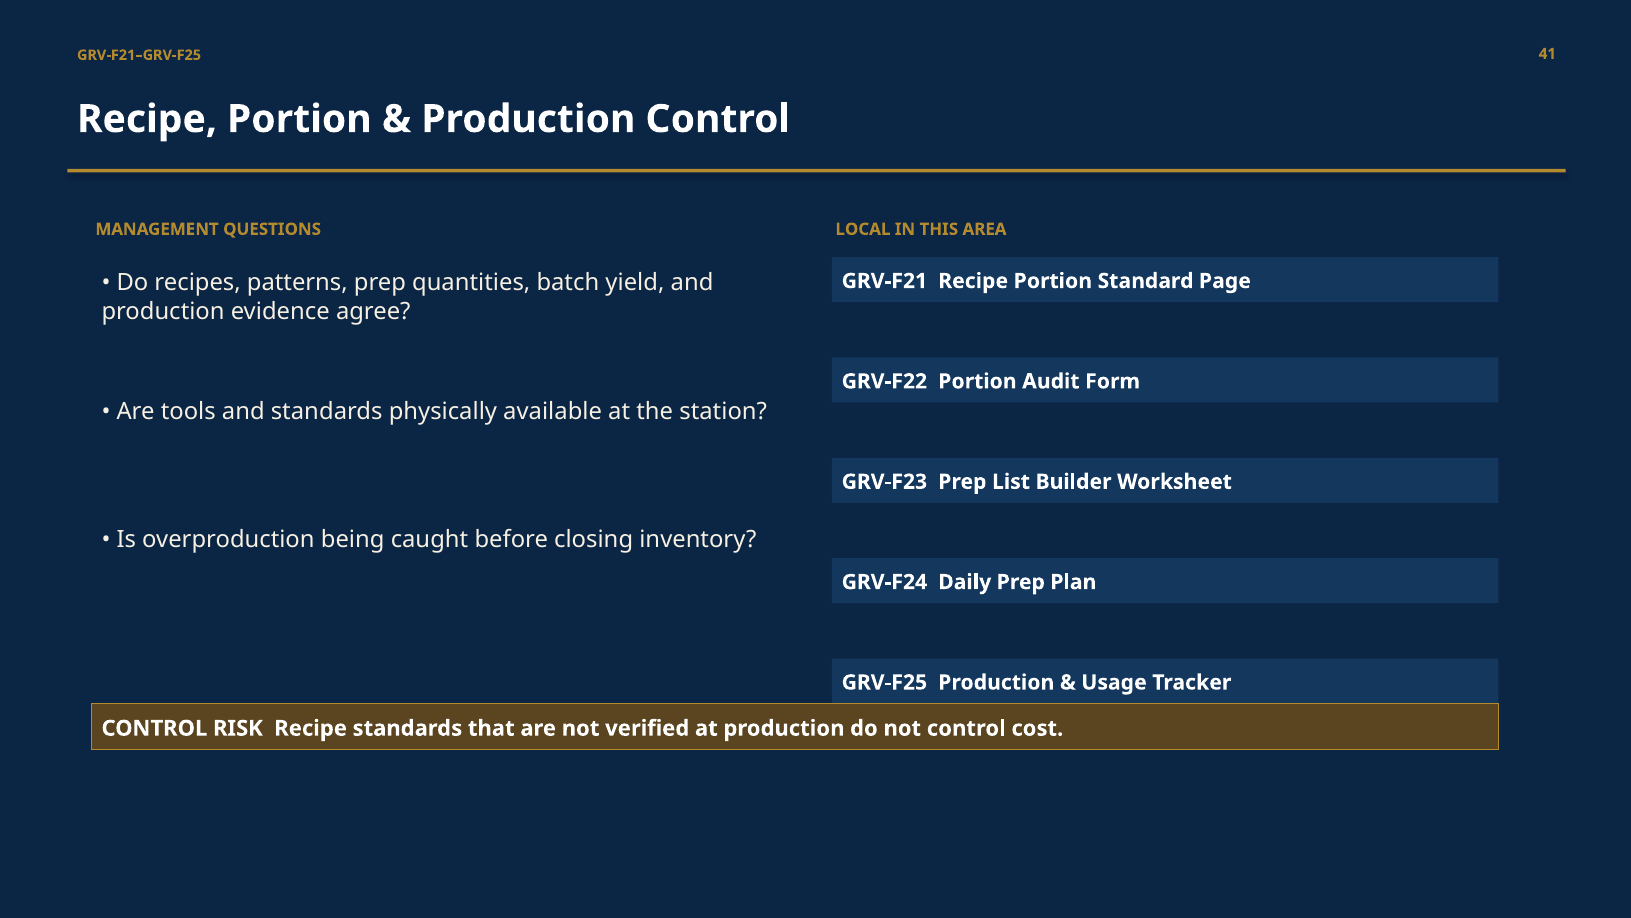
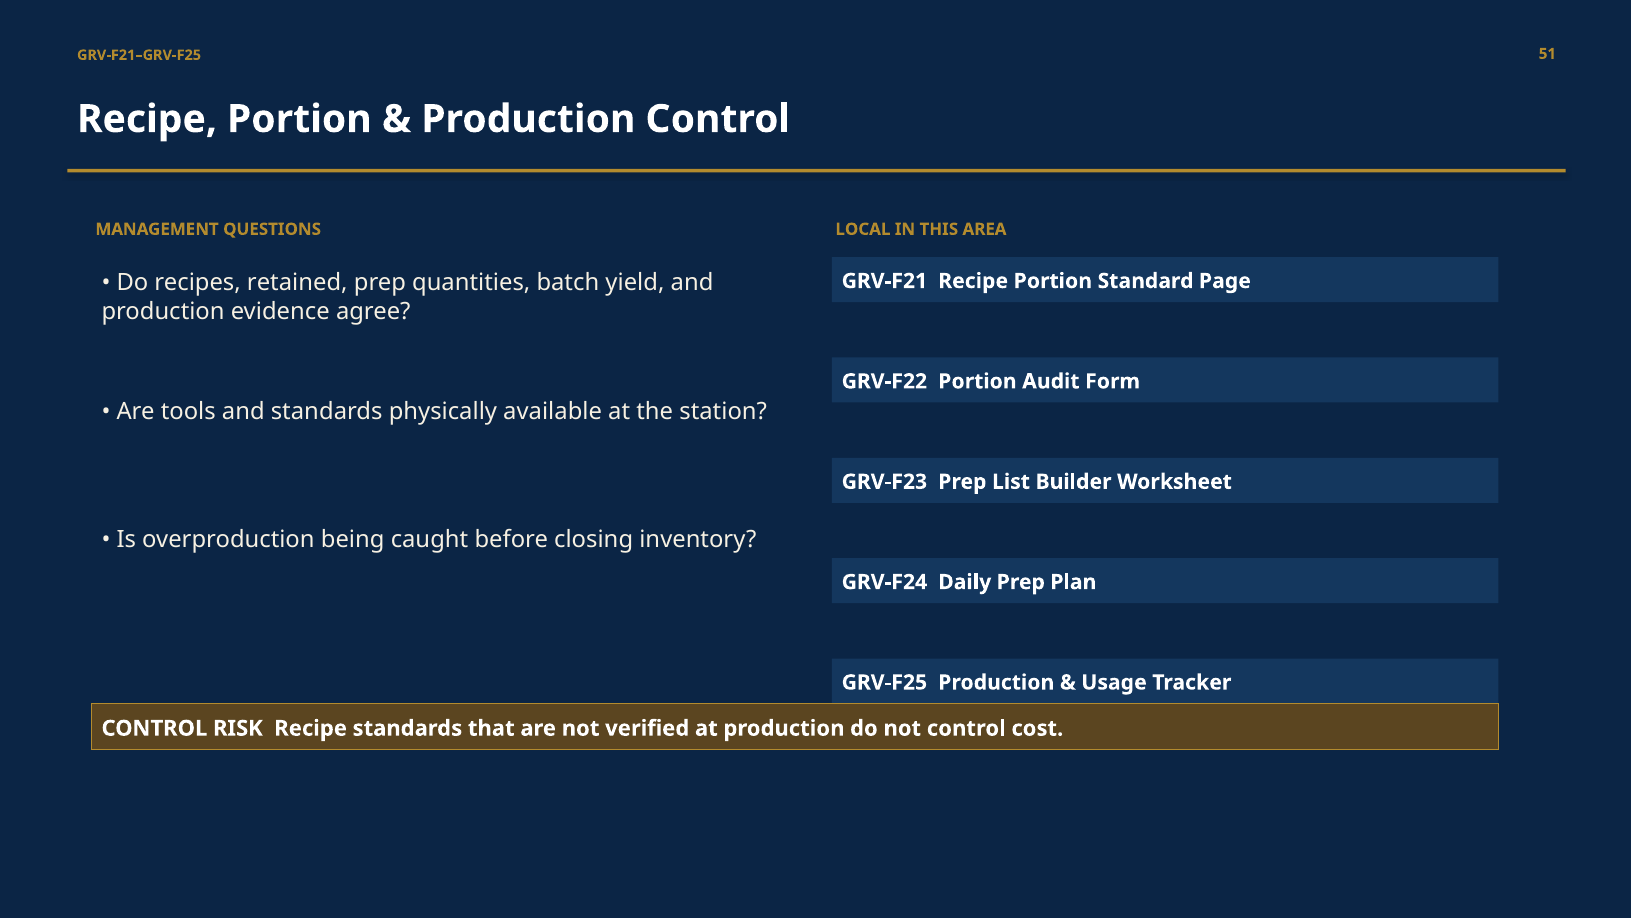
41: 41 -> 51 (1547, 54)
patterns: patterns -> retained (297, 283)
